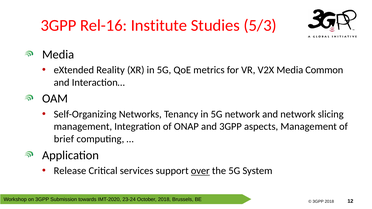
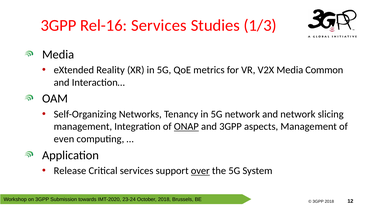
Rel-16 Institute: Institute -> Services (159, 26)
5/3: 5/3 -> 1/3 (260, 26)
ONAP underline: none -> present (186, 127)
brief: brief -> even (64, 139)
